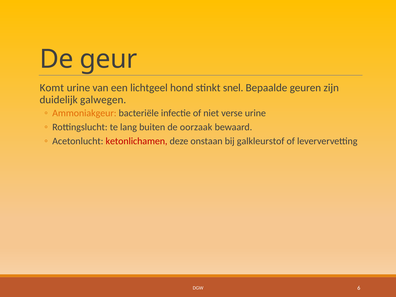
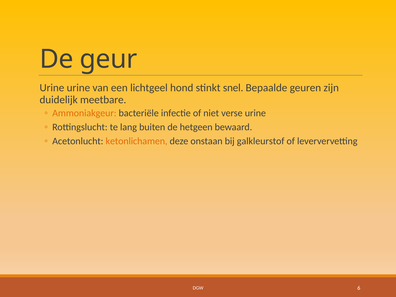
Komt: Komt -> Urine (52, 88)
galwegen: galwegen -> meetbare (103, 100)
oorzaak: oorzaak -> hetgeen (196, 127)
ketonlichamen colour: red -> orange (137, 141)
